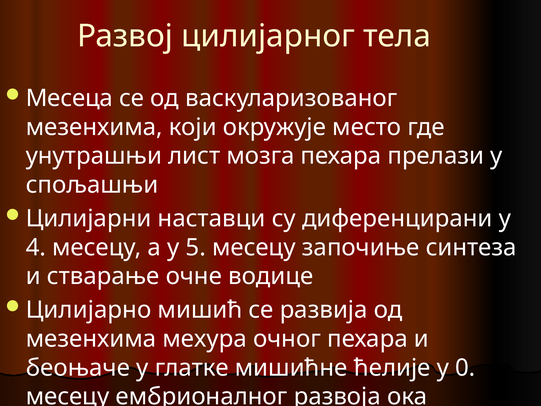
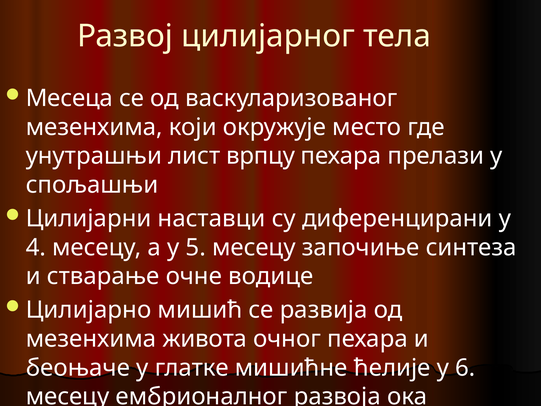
мозга: мозга -> врпцу (261, 156)
мехура: мехура -> живота (205, 339)
0: 0 -> 6 (465, 368)
